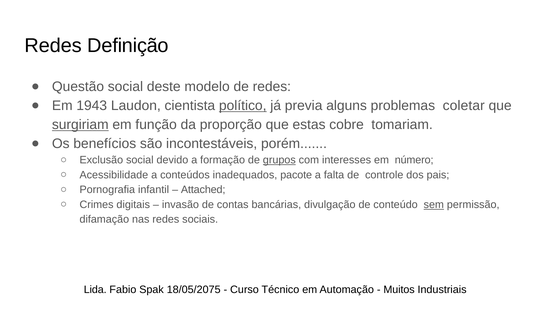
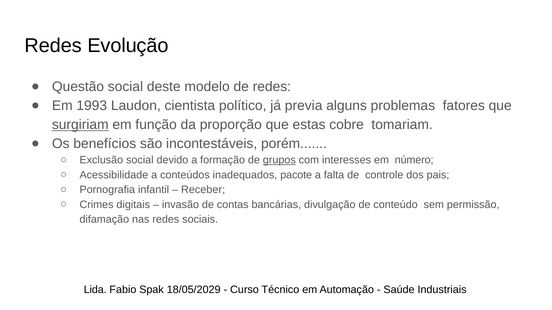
Definição: Definição -> Evolução (128, 46)
1943: 1943 -> 1993 (92, 106)
político underline: present -> none (243, 106)
coletar: coletar -> fatores (464, 106)
Attached: Attached -> Receber (203, 190)
sem underline: present -> none (434, 205)
18/05/2075: 18/05/2075 -> 18/05/2029 (194, 290)
Muitos: Muitos -> Saúde (399, 290)
